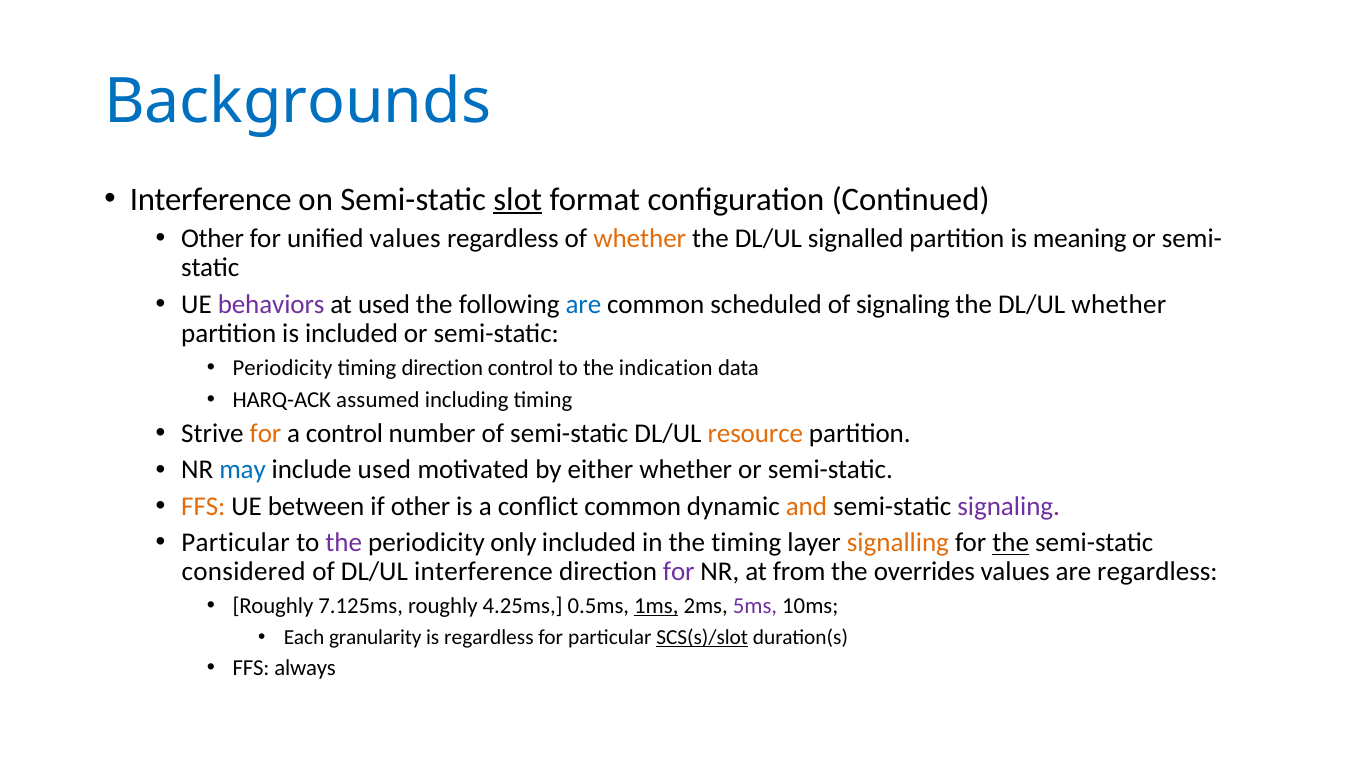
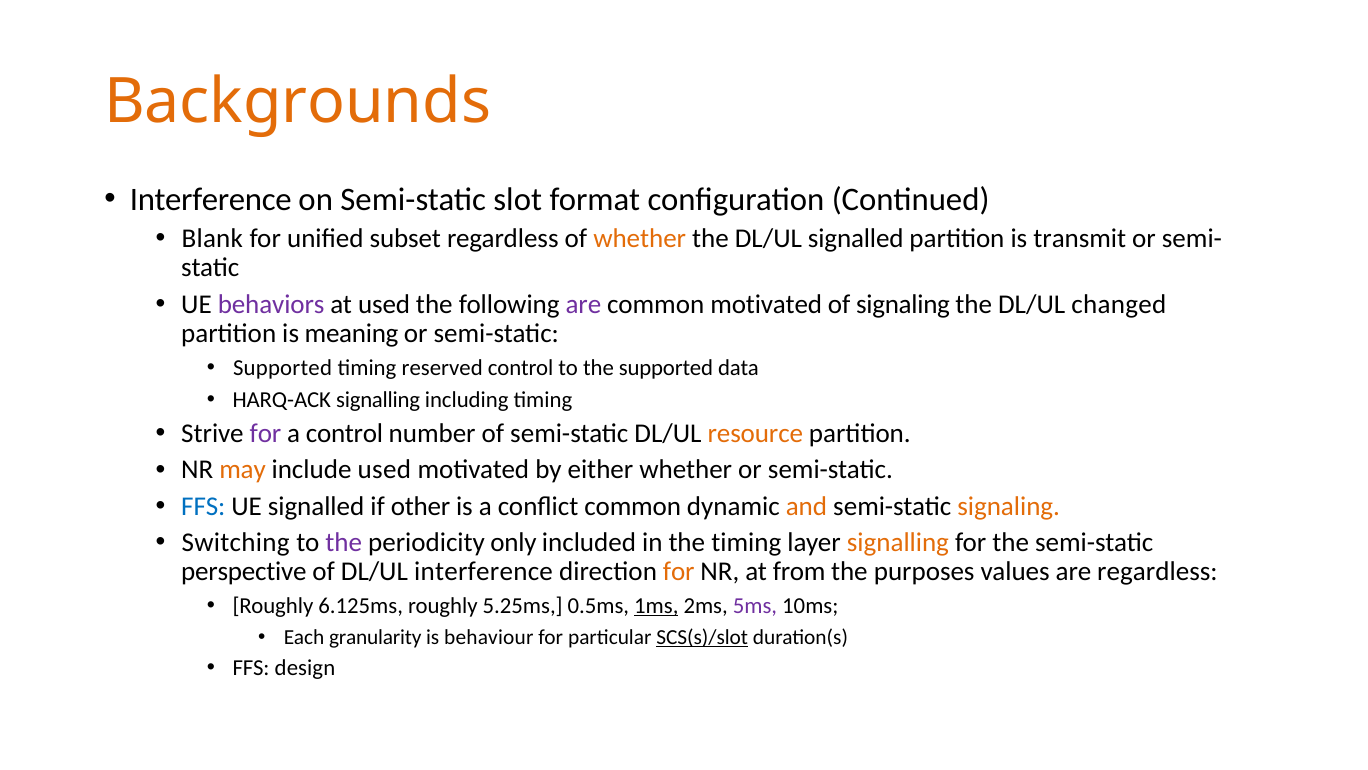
Backgrounds colour: blue -> orange (298, 102)
slot underline: present -> none (518, 199)
Other: Other -> Blank (212, 239)
unified values: values -> subset (405, 239)
meaning: meaning -> transmit (1080, 239)
are colour: blue -> purple (583, 304)
common scheduled: scheduled -> motivated (766, 304)
DL/UL whether: whether -> changed (1119, 304)
is included: included -> meaning (352, 333)
Periodicity: Periodicity -> Supported (282, 368)
timing direction: direction -> reserved (442, 368)
the indication: indication -> supported (666, 368)
HARQ-ACK assumed: assumed -> signalling (378, 399)
for colour: orange -> purple (265, 433)
may colour: blue -> orange (243, 470)
FFS colour: orange -> blue (203, 506)
UE between: between -> signalled (316, 506)
signaling colour: purple -> orange (1009, 506)
Particular: Particular -> Switching (236, 542)
the underline: present -> none (1011, 542)
considered: considered -> perspective (244, 572)
for colour: purple -> orange (679, 572)
overrides: overrides -> purposes (924, 572)
7.125ms: 7.125ms -> 6.125ms (361, 606)
4.25ms: 4.25ms -> 5.25ms (523, 606)
is regardless: regardless -> behaviour (489, 637)
always: always -> design (305, 668)
